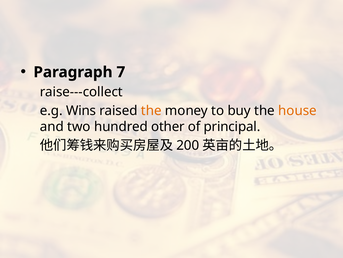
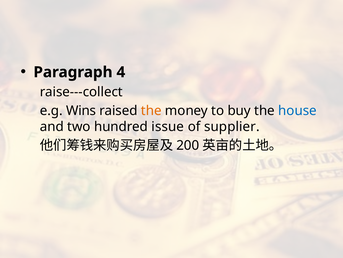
7: 7 -> 4 (121, 72)
house colour: orange -> blue (297, 110)
other: other -> issue (168, 126)
principal: principal -> supplier (232, 126)
